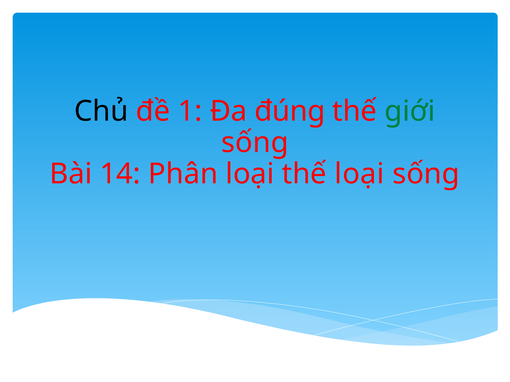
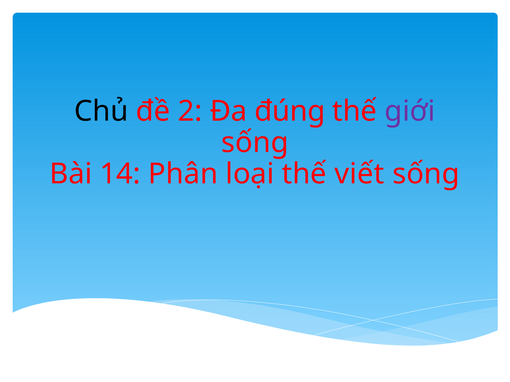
1: 1 -> 2 (190, 111)
giới colour: green -> purple (410, 111)
thế loại: loại -> viết (359, 174)
